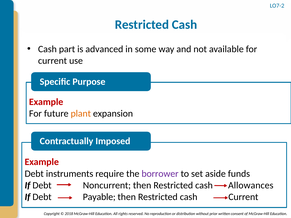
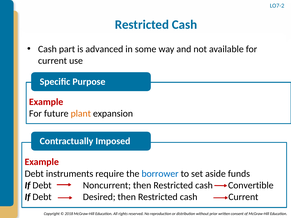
borrower colour: purple -> blue (160, 174)
Allowances: Allowances -> Convertible (251, 185)
Payable: Payable -> Desired (99, 197)
